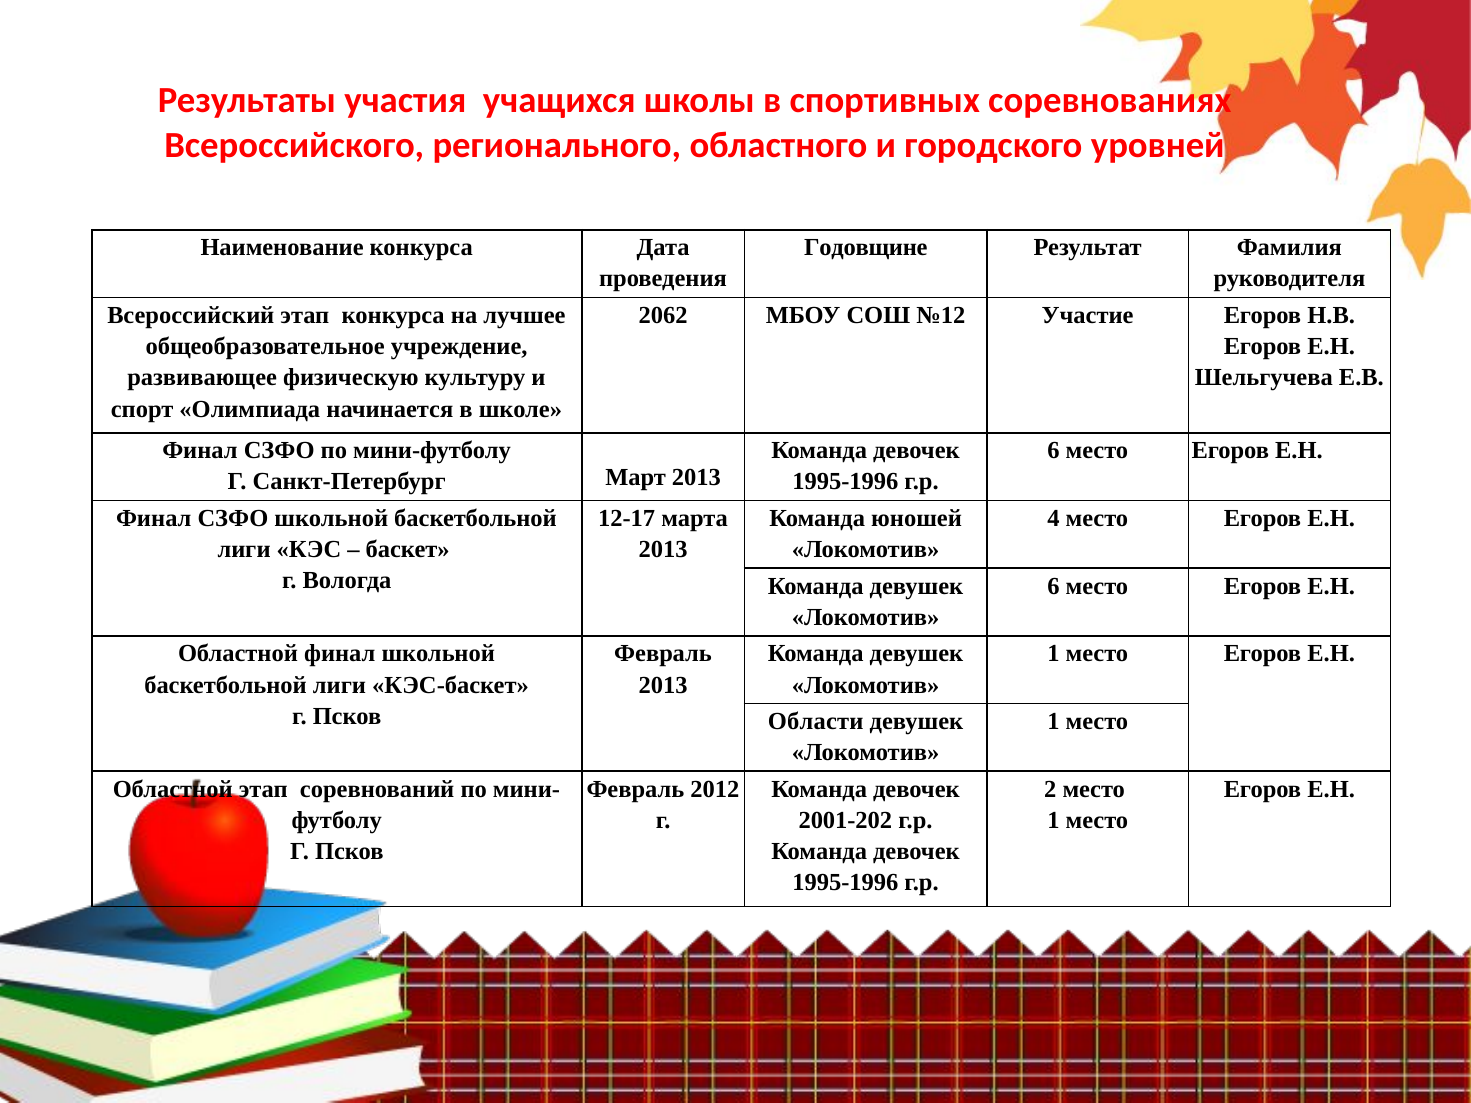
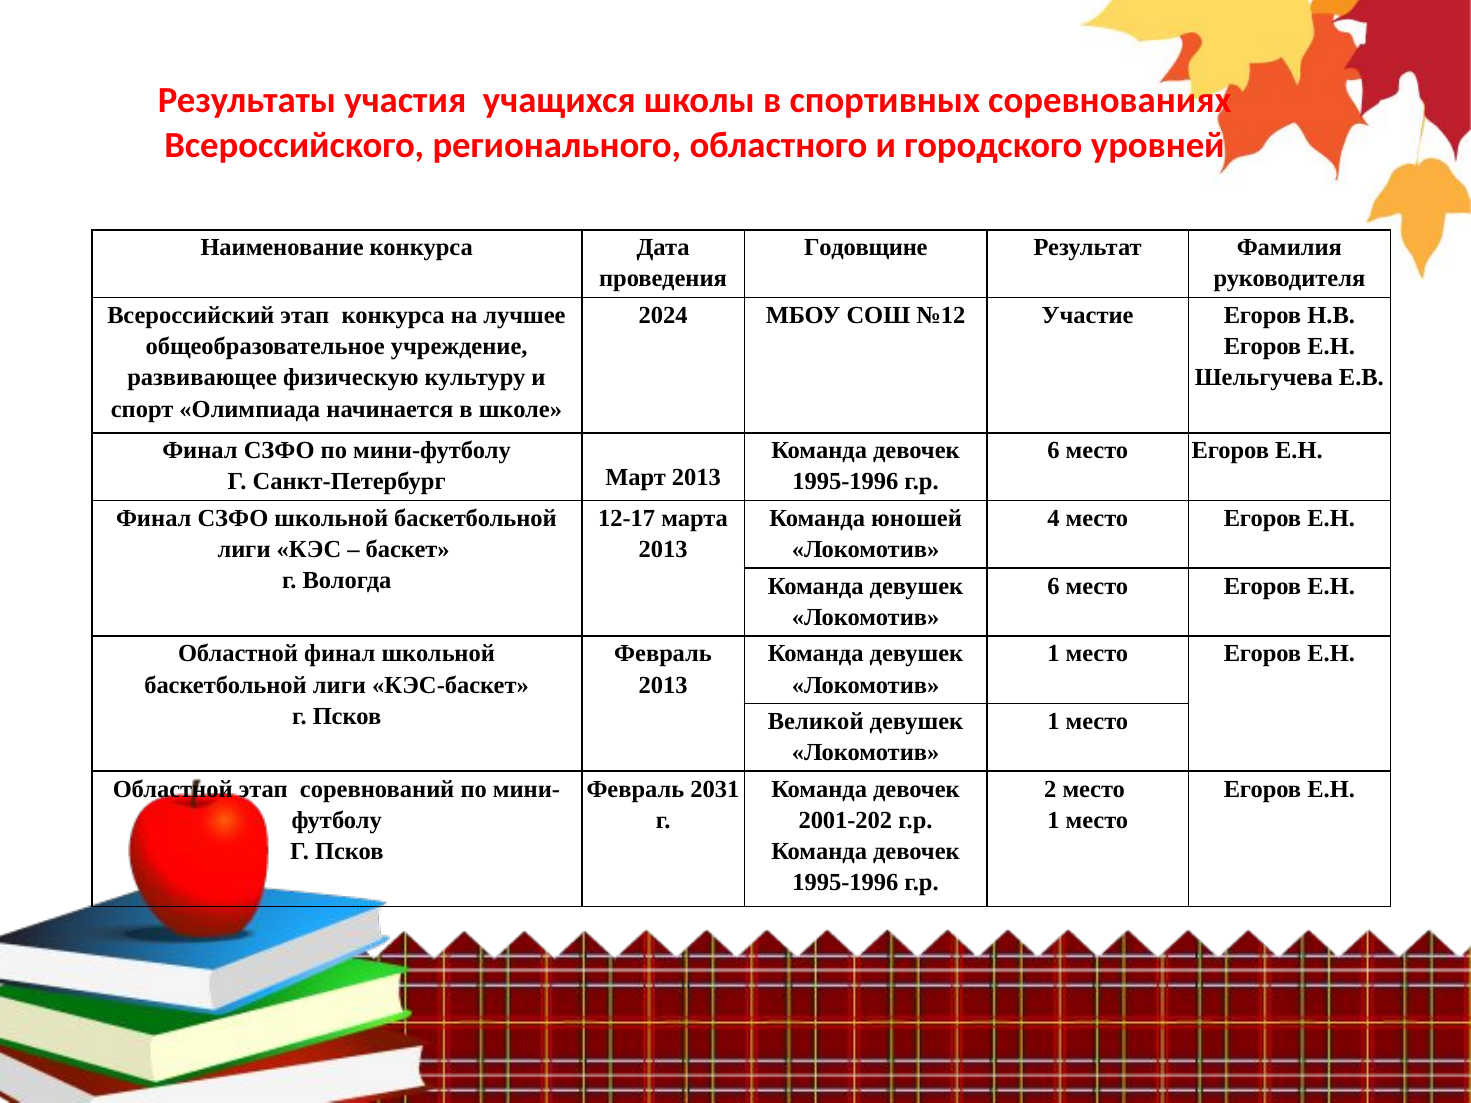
2062: 2062 -> 2024 (663, 315)
Области: Области -> Великой (816, 722)
2012: 2012 -> 2031 (715, 789)
